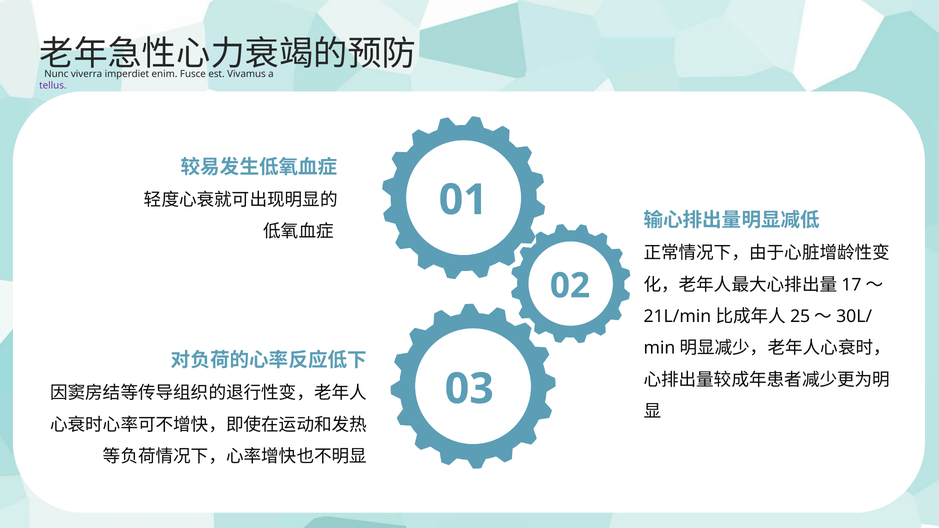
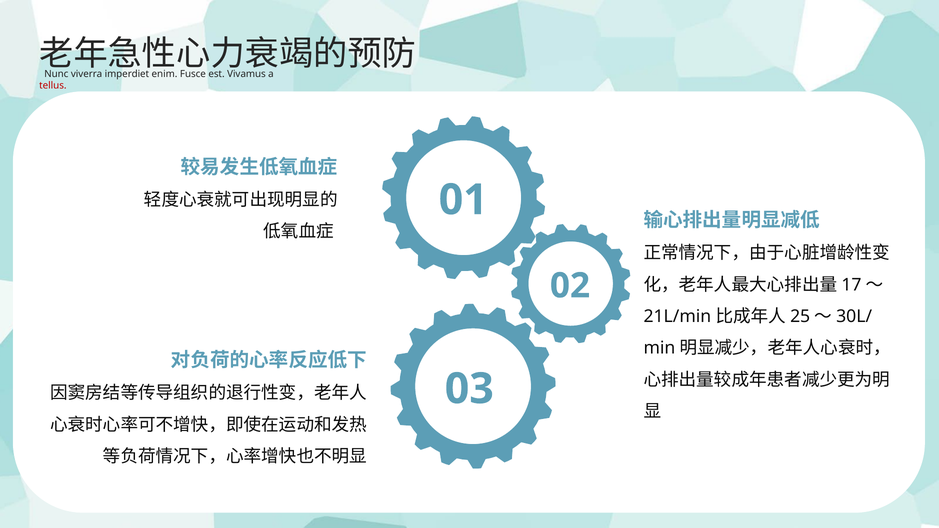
tellus colour: purple -> red (53, 86)
